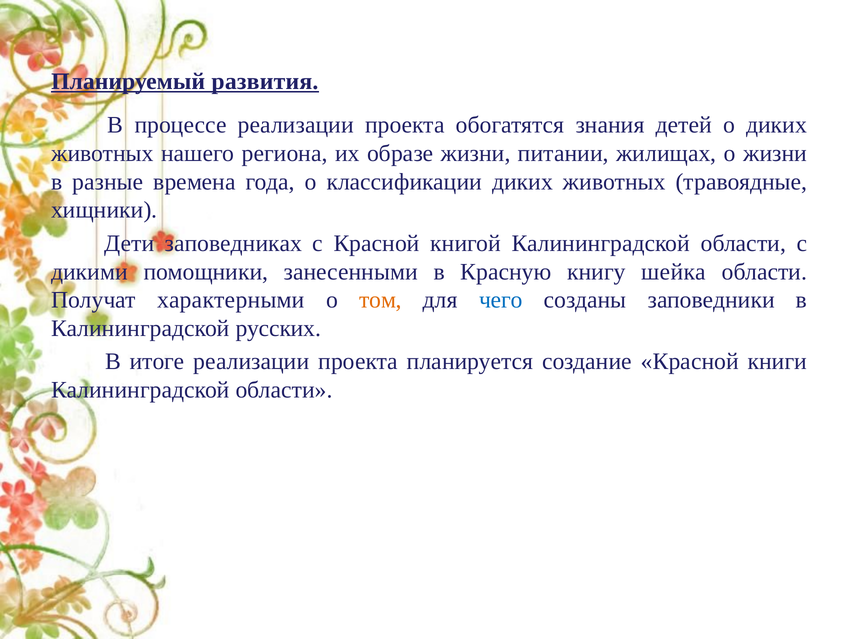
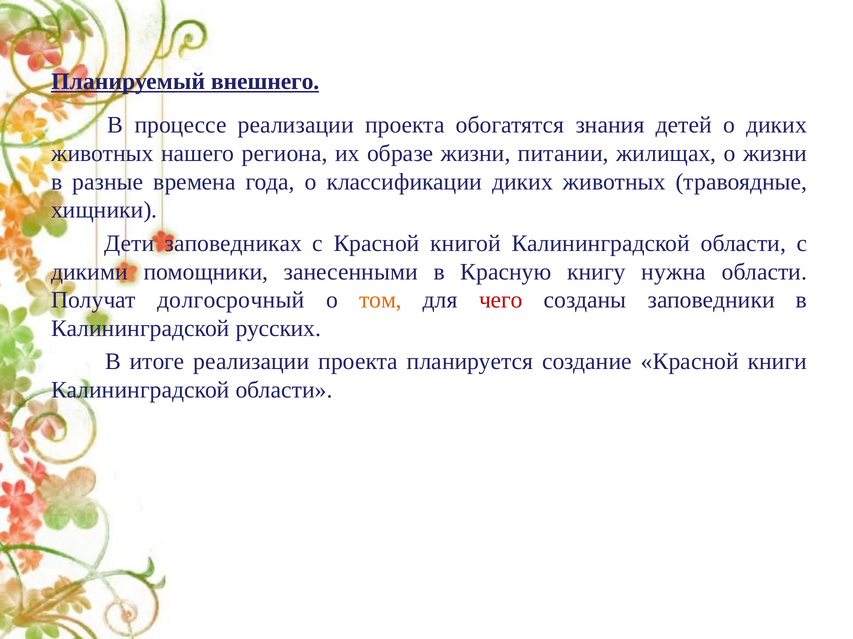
развития: развития -> внешнего (265, 81)
шейка: шейка -> нужна (674, 272)
характерными: характерными -> долгосрочный (231, 300)
чего colour: blue -> red (501, 300)
